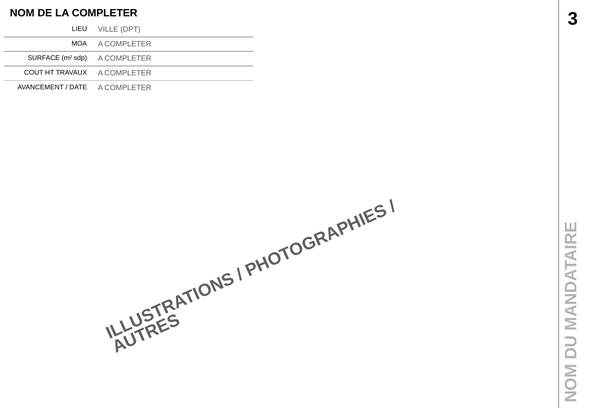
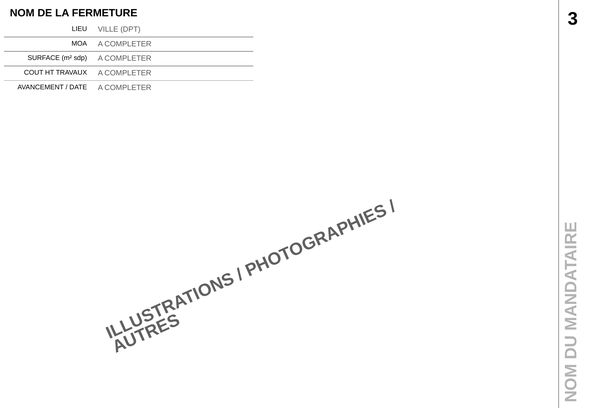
LA COMPLETER: COMPLETER -> FERMETURE (105, 13)
